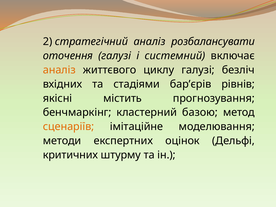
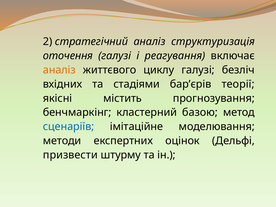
розбалансувати: розбалансувати -> структуризація (213, 42)
системний: системний -> реагування (175, 56)
рівнів: рівнів -> теорії (238, 84)
сценаріїв colour: orange -> blue (69, 127)
критичних: критичних -> призвести (70, 155)
